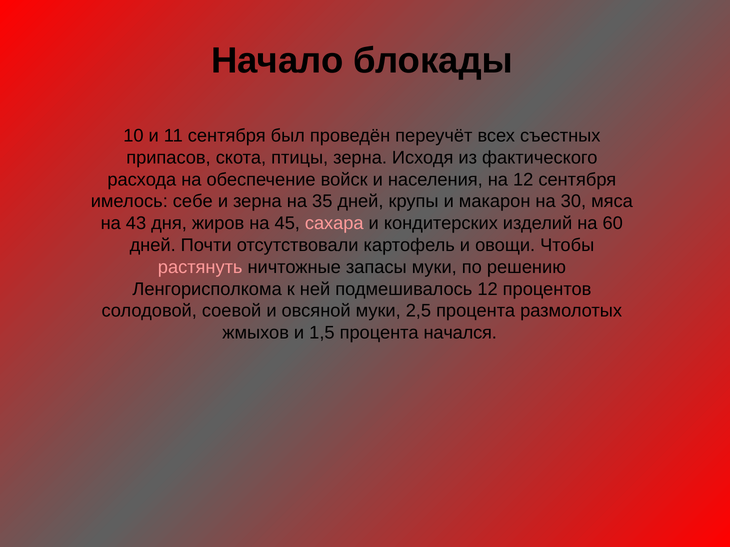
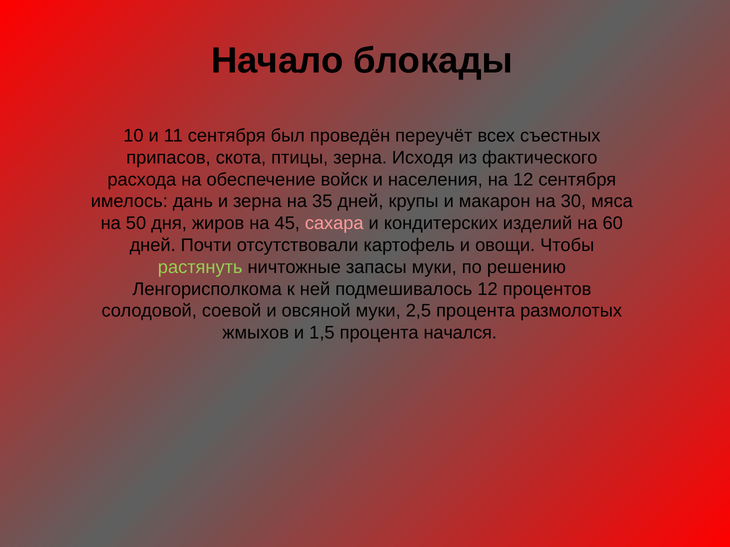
себе: себе -> дань (193, 202)
43: 43 -> 50 (136, 224)
растянуть colour: pink -> light green (200, 267)
